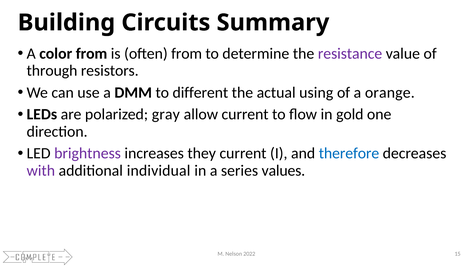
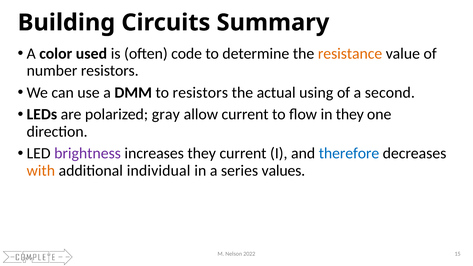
color from: from -> used (91, 54)
often from: from -> code (187, 54)
resistance colour: purple -> orange (350, 54)
through: through -> number (52, 71)
to different: different -> resistors (200, 93)
orange: orange -> second (390, 93)
in gold: gold -> they (350, 114)
with colour: purple -> orange (41, 171)
